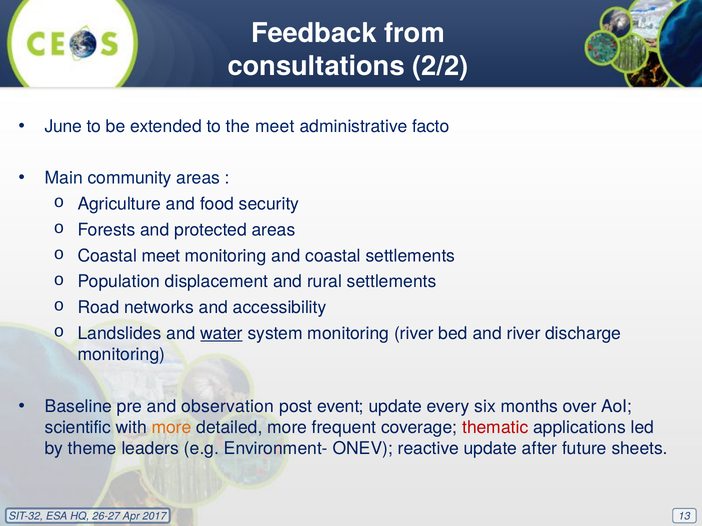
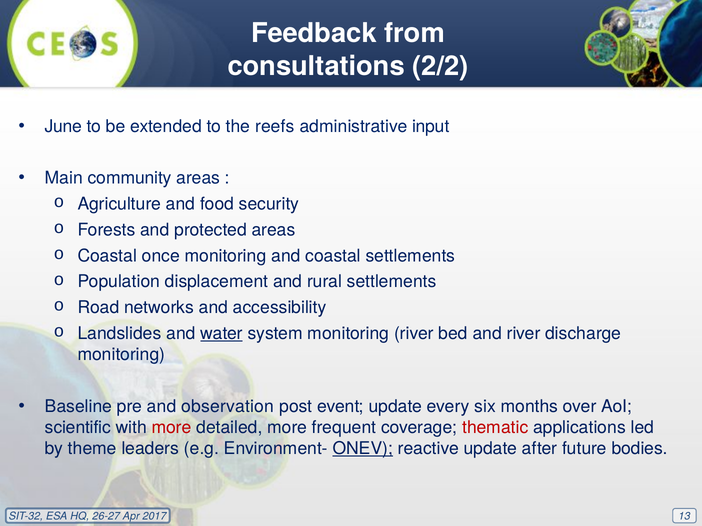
the meet: meet -> reefs (275, 126)
facto: facto -> input (431, 126)
Coastal meet: meet -> once (161, 256)
more colour: orange -> red (172, 428)
ONEV underline: none -> present (363, 449)
sheets: sheets -> bodies (640, 449)
